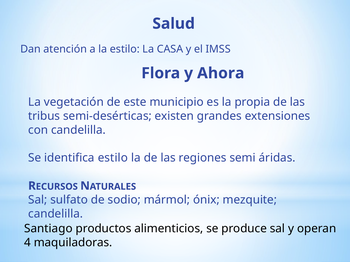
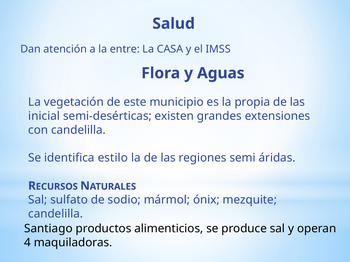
la estilo: estilo -> entre (125, 49)
Ahora: Ahora -> Aguas (221, 73)
tribus: tribus -> inicial (44, 116)
